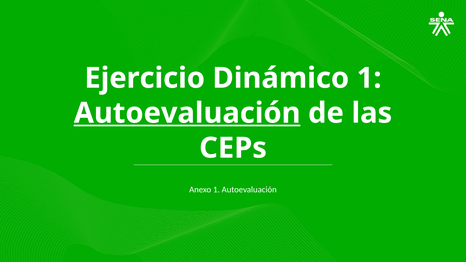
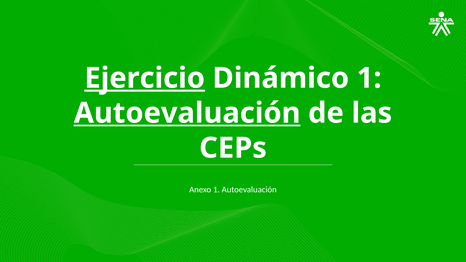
Ejercicio underline: none -> present (145, 78)
